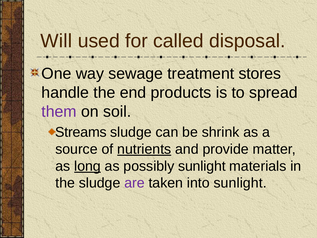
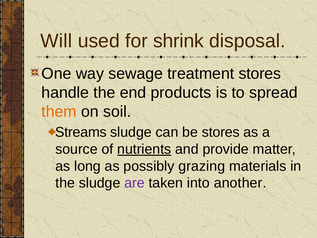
called: called -> shrink (178, 41)
them colour: purple -> orange (59, 111)
be shrink: shrink -> stores (221, 132)
long underline: present -> none (87, 166)
possibly sunlight: sunlight -> grazing (202, 166)
into sunlight: sunlight -> another (240, 183)
